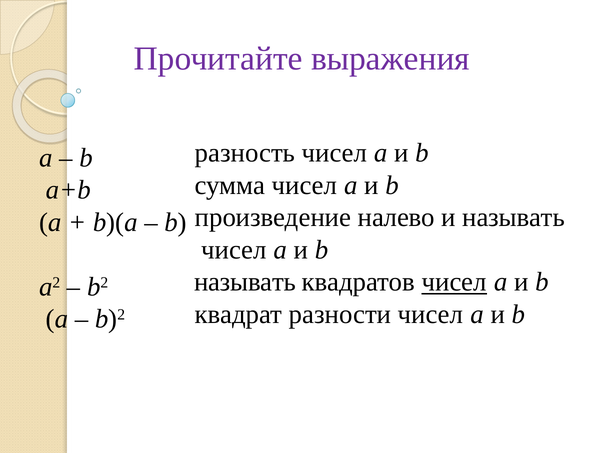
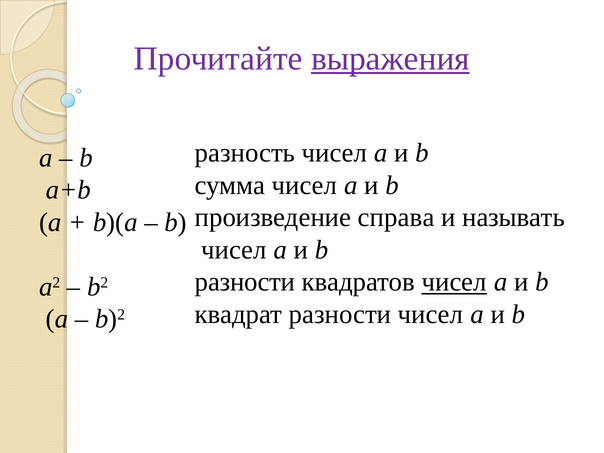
выражения underline: none -> present (390, 59)
налево: налево -> справа (396, 218)
называть: называть -> разности (245, 282)
